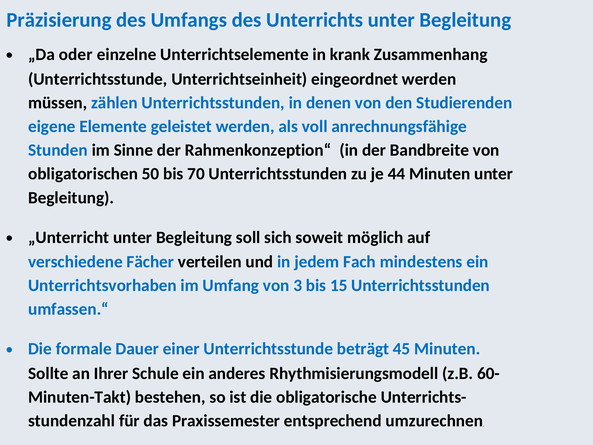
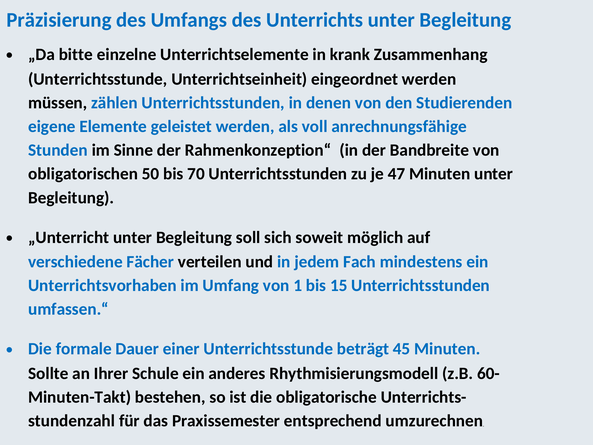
oder: oder -> bitte (76, 54)
44: 44 -> 47 (397, 174)
3: 3 -> 1 (298, 285)
